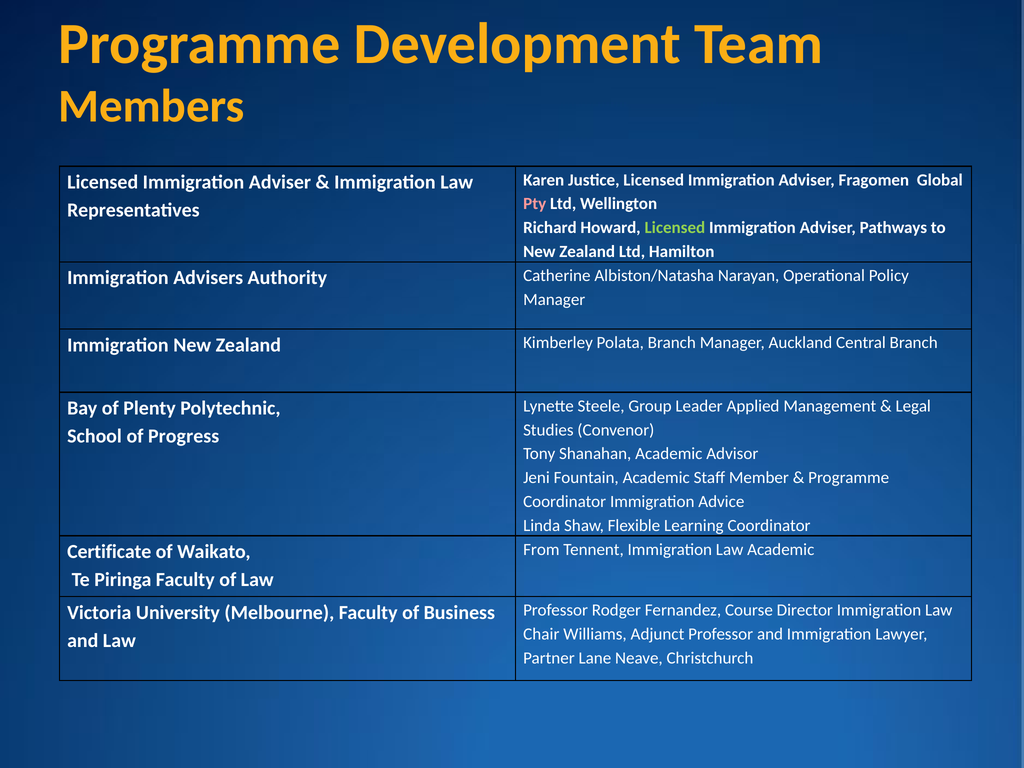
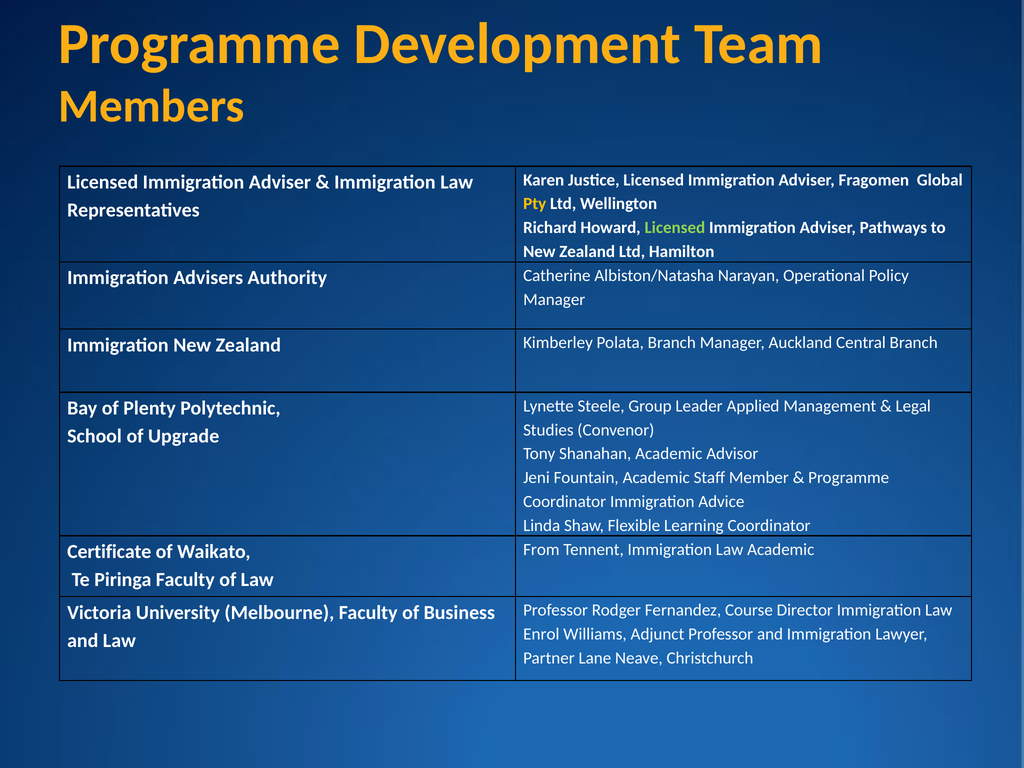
Pty colour: pink -> yellow (535, 204)
Progress: Progress -> Upgrade (184, 436)
Chair: Chair -> Enrol (541, 634)
